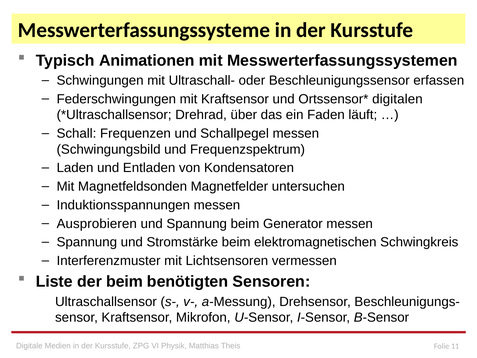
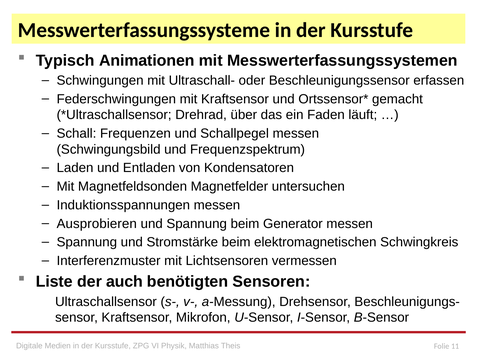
digitalen: digitalen -> gemacht (397, 99)
der beim: beim -> auch (125, 281)
